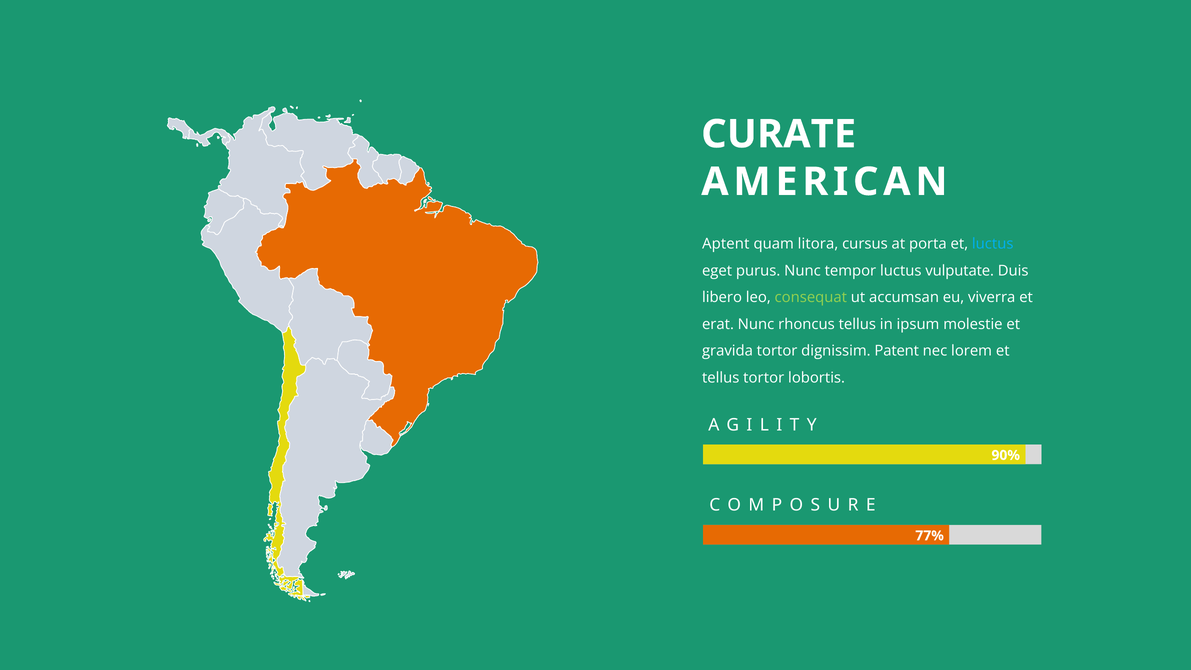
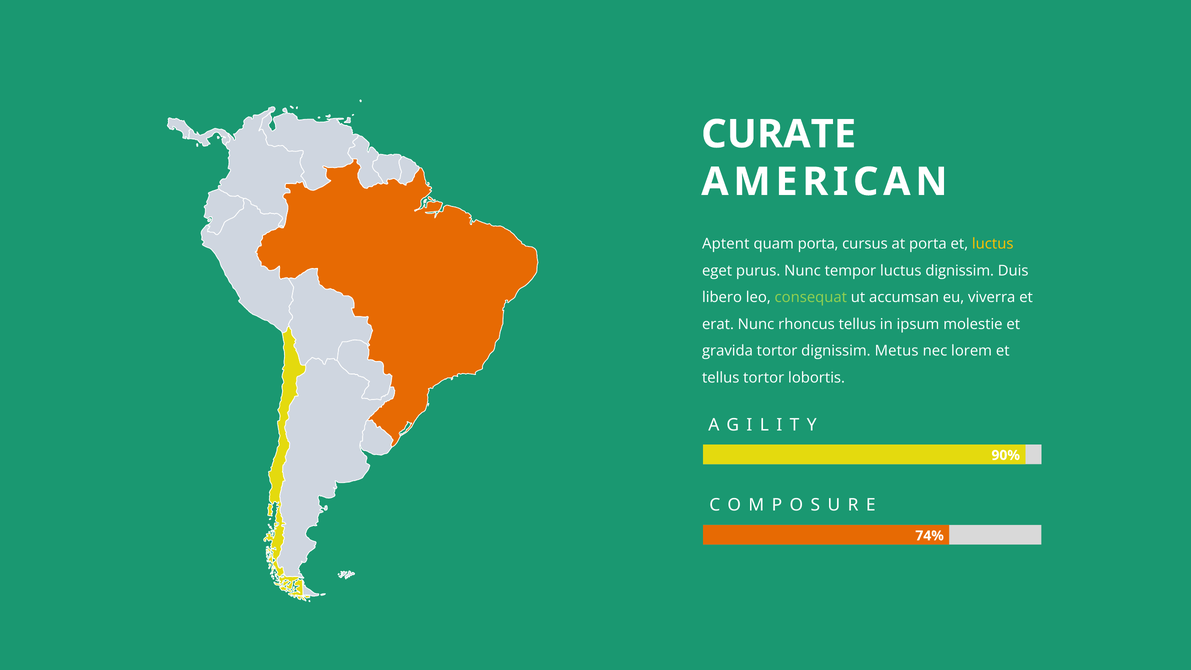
quam litora: litora -> porta (818, 244)
luctus colour: light blue -> yellow (993, 244)
luctus vulputate: vulputate -> dignissim (960, 271)
Patent: Patent -> Metus (897, 351)
77%: 77% -> 74% (930, 536)
